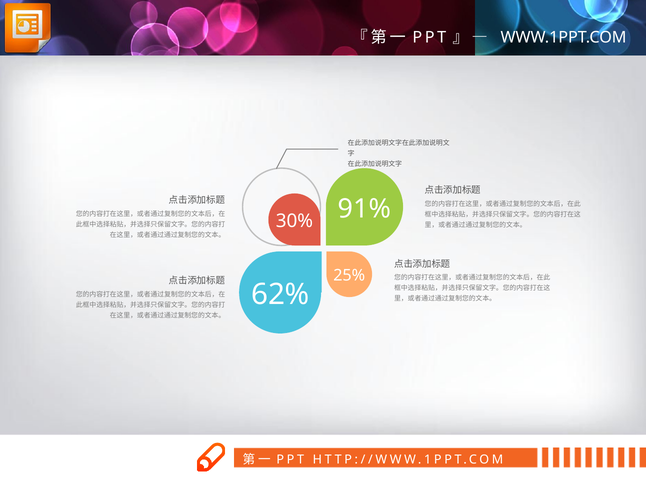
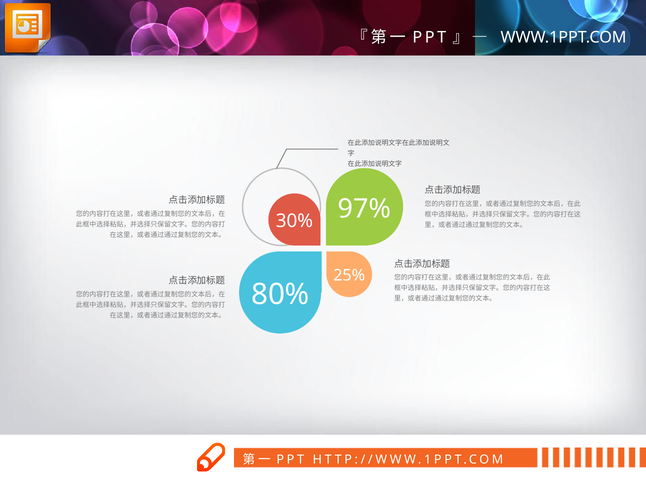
91%: 91% -> 97% (365, 209)
62%: 62% -> 80% (280, 295)
